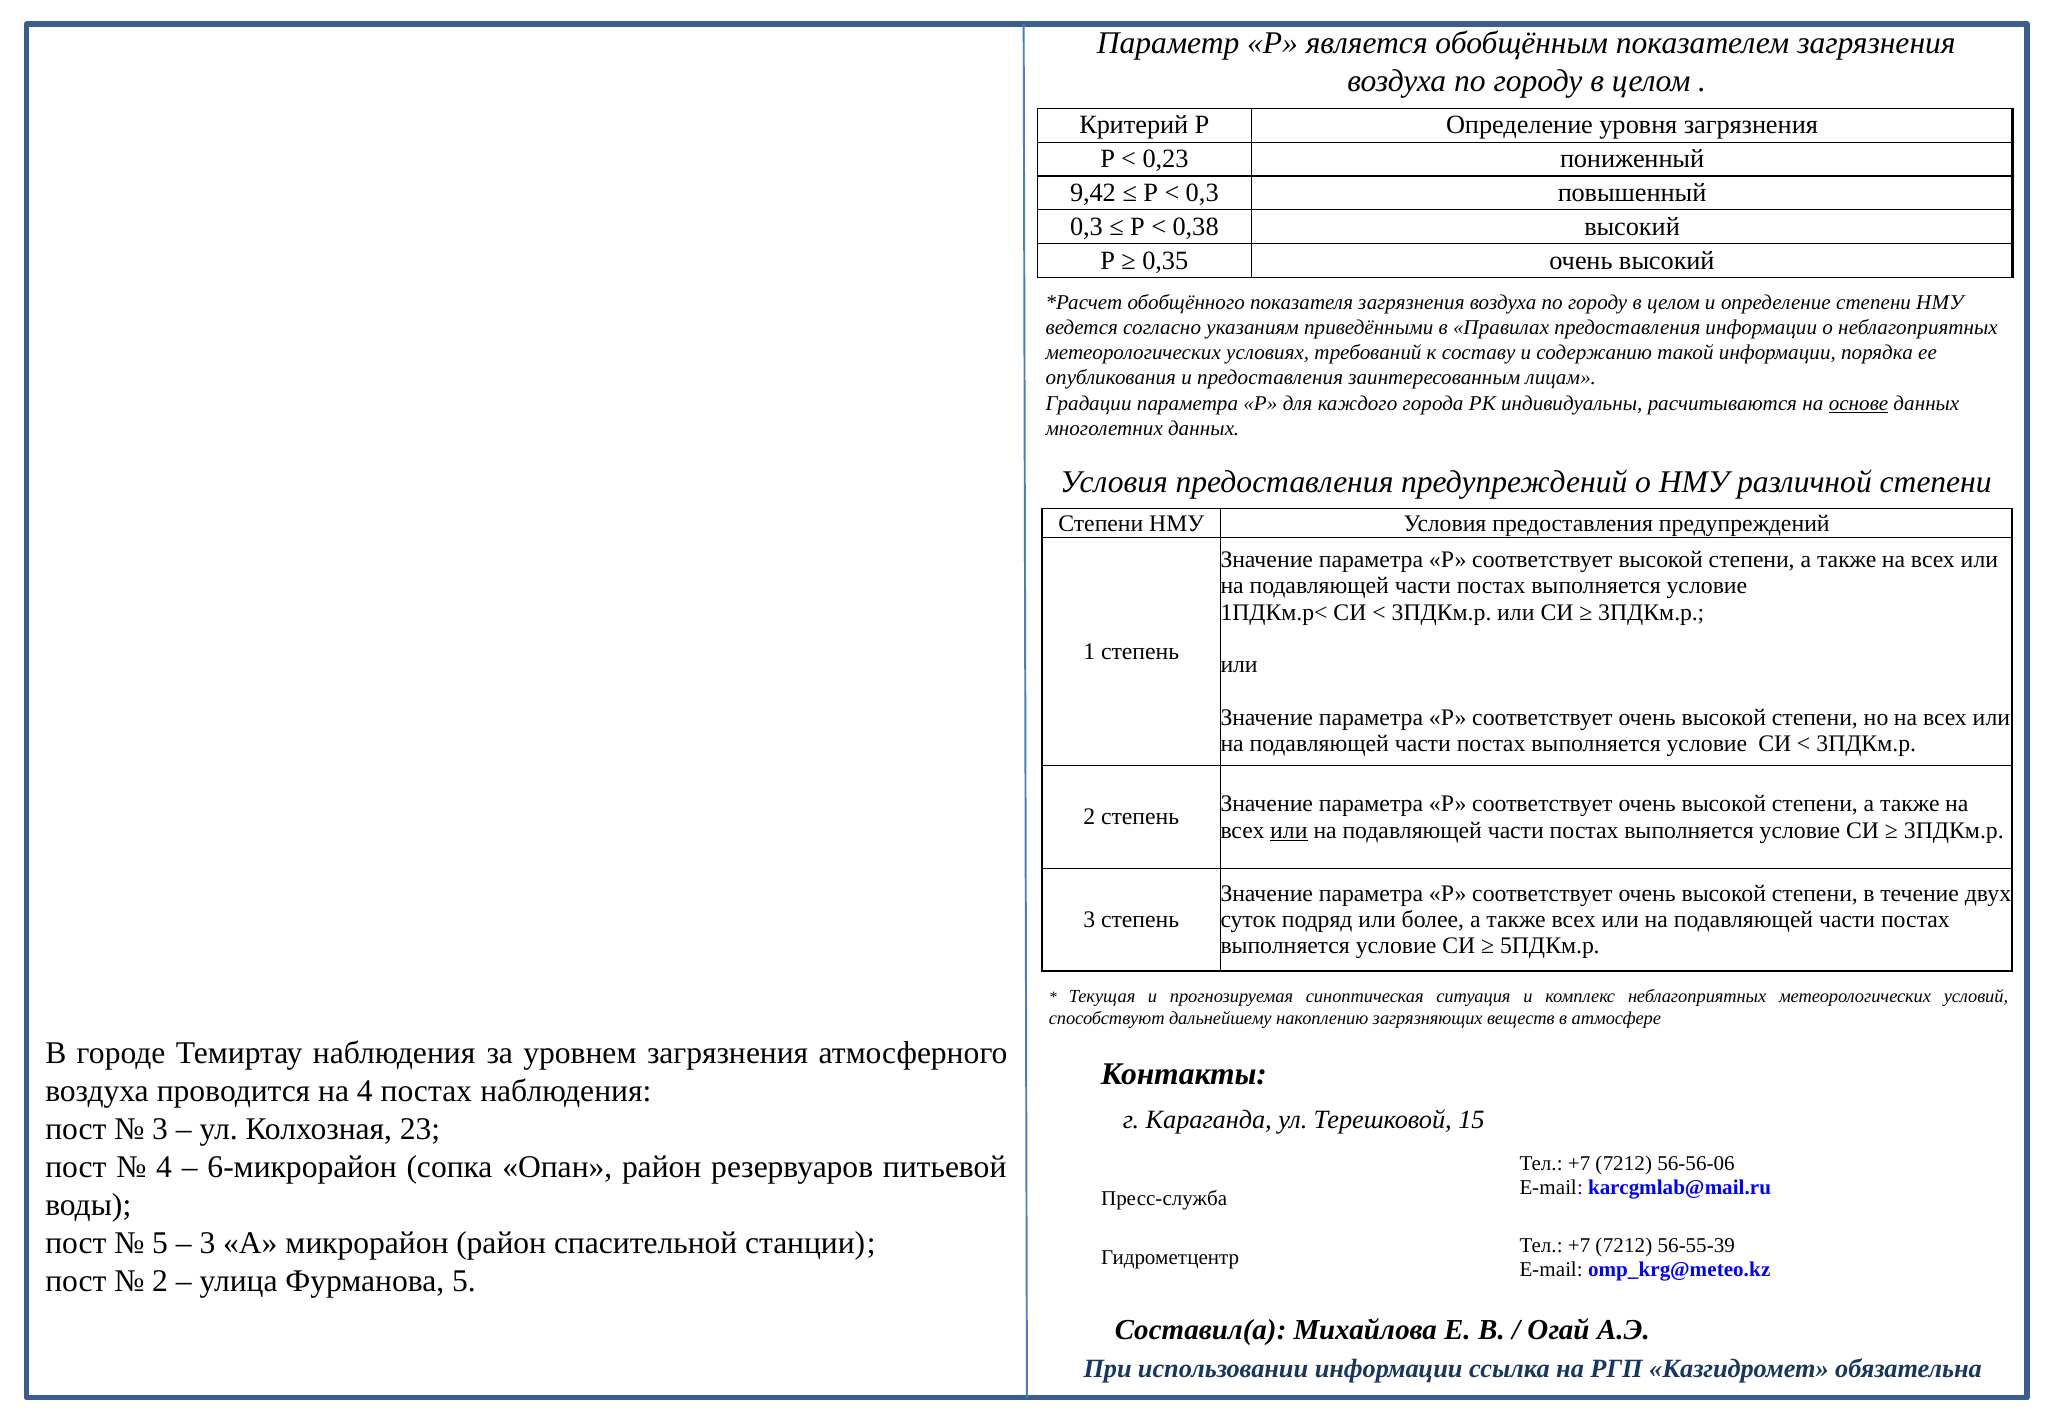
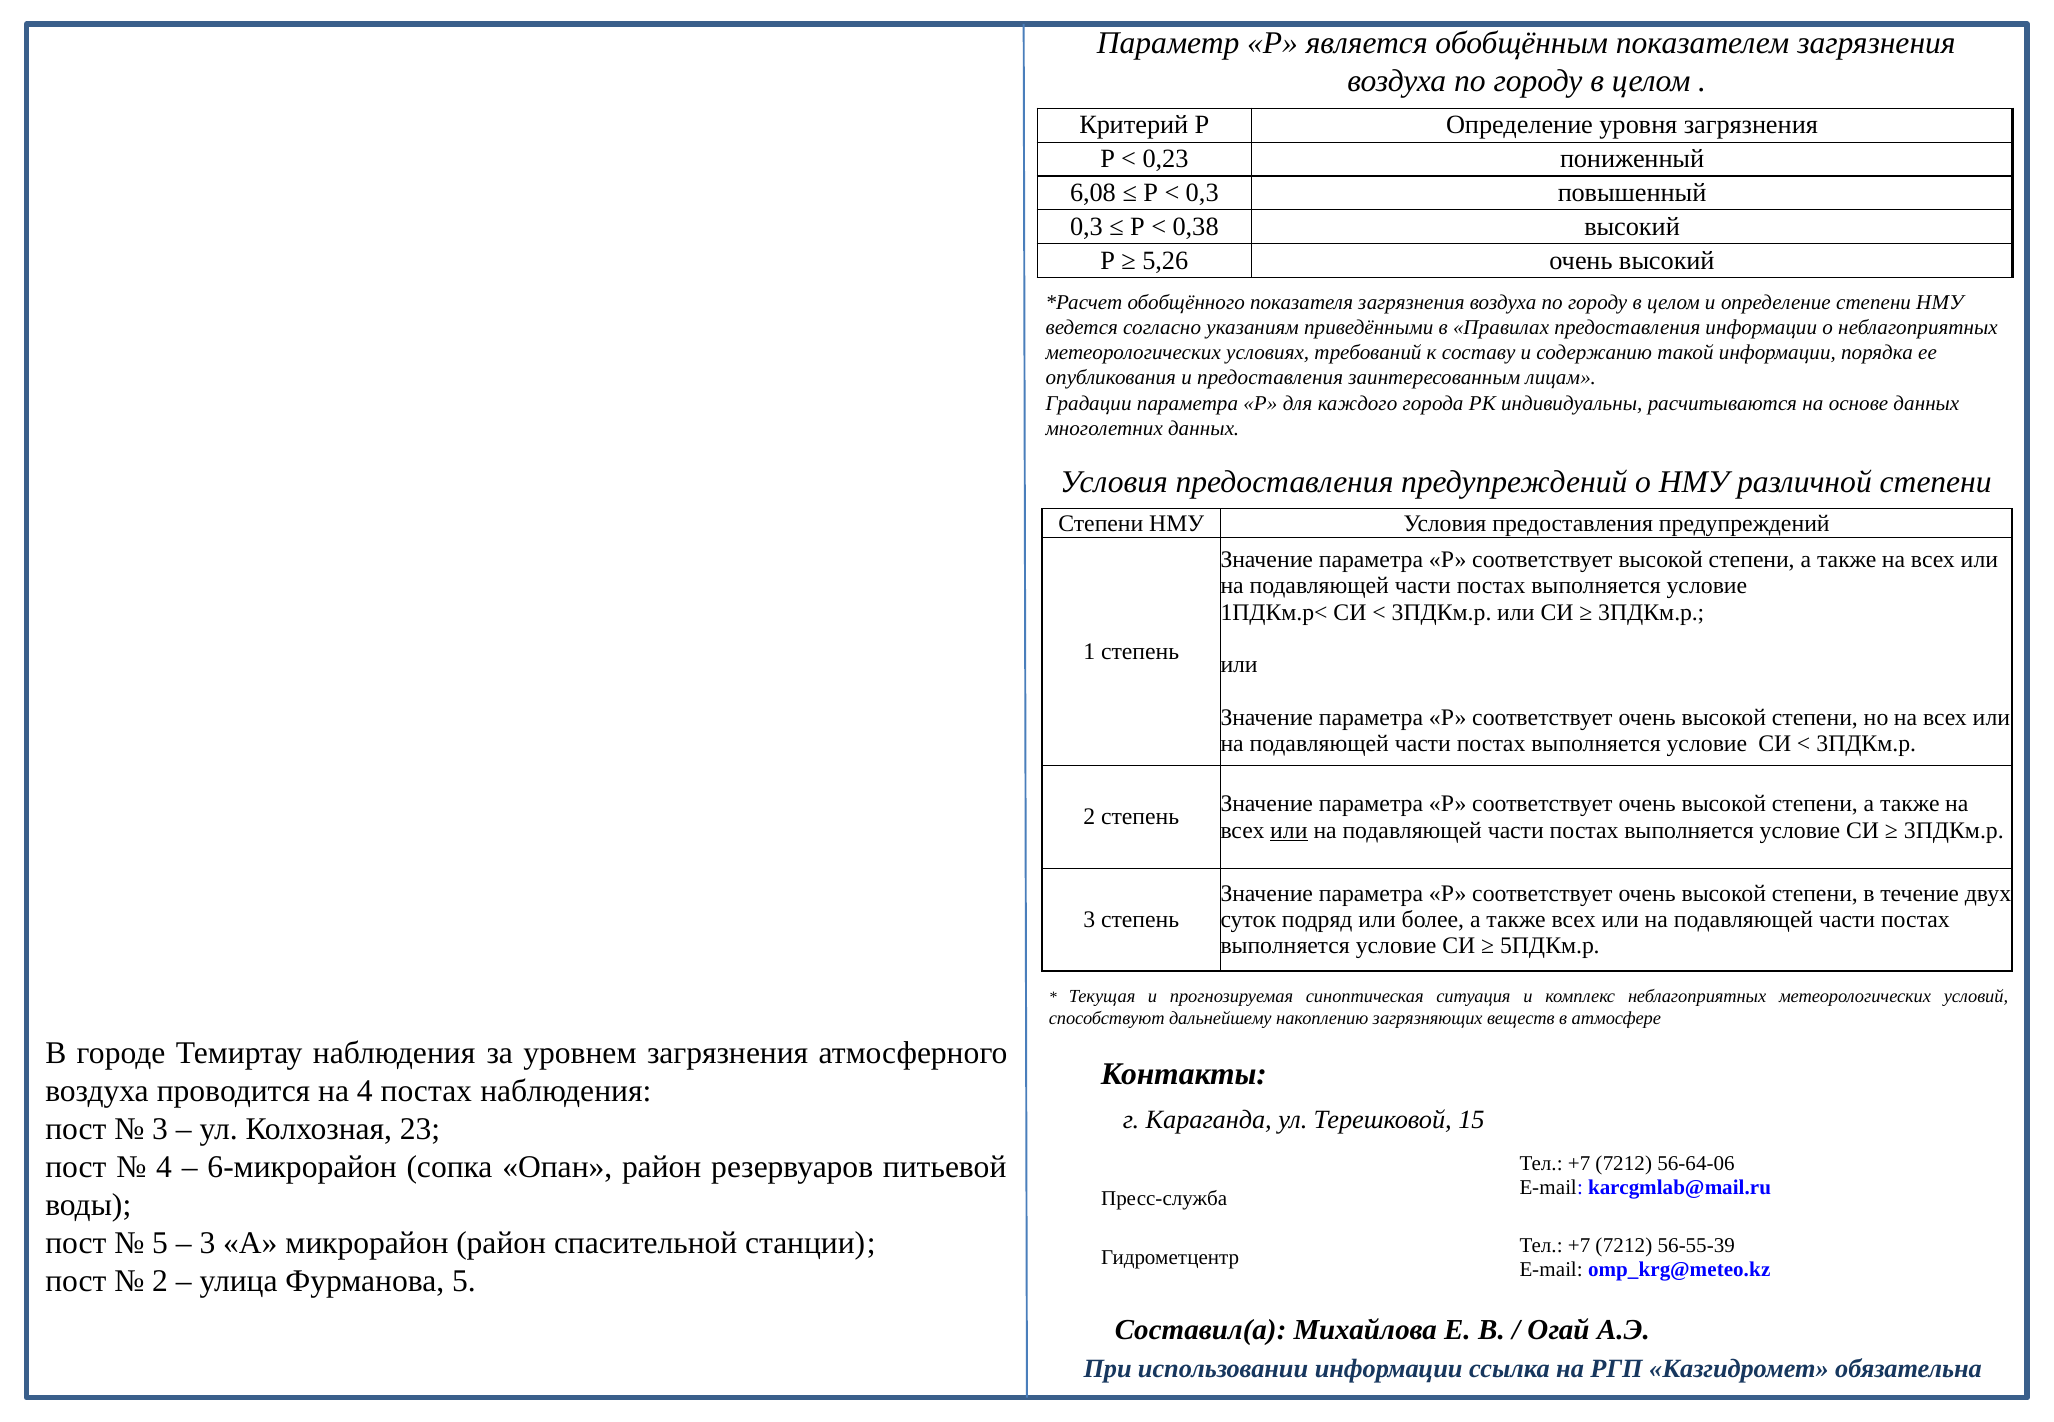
9,42: 9,42 -> 6,08 (1093, 193)
0,35: 0,35 -> 5,26 (1165, 260)
основе underline: present -> none (1859, 403)
56-56-06: 56-56-06 -> 56-64-06 (1696, 1164)
